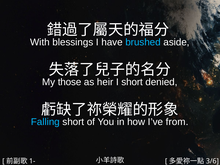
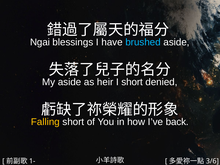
With: With -> Ngai (40, 42)
My those: those -> aside (70, 82)
Falling colour: light blue -> yellow (45, 122)
from: from -> back (177, 122)
